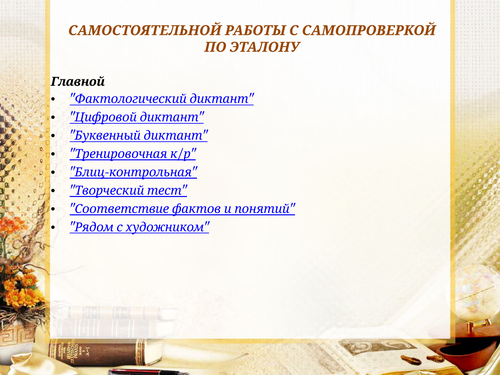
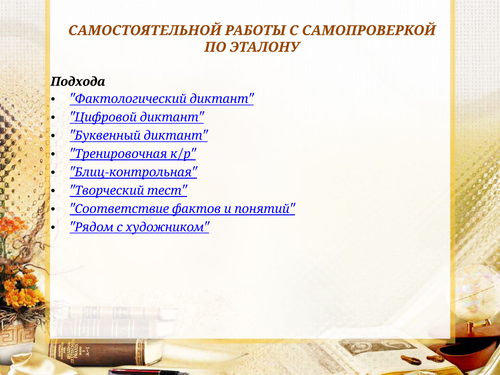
Главной: Главной -> Подхода (78, 82)
